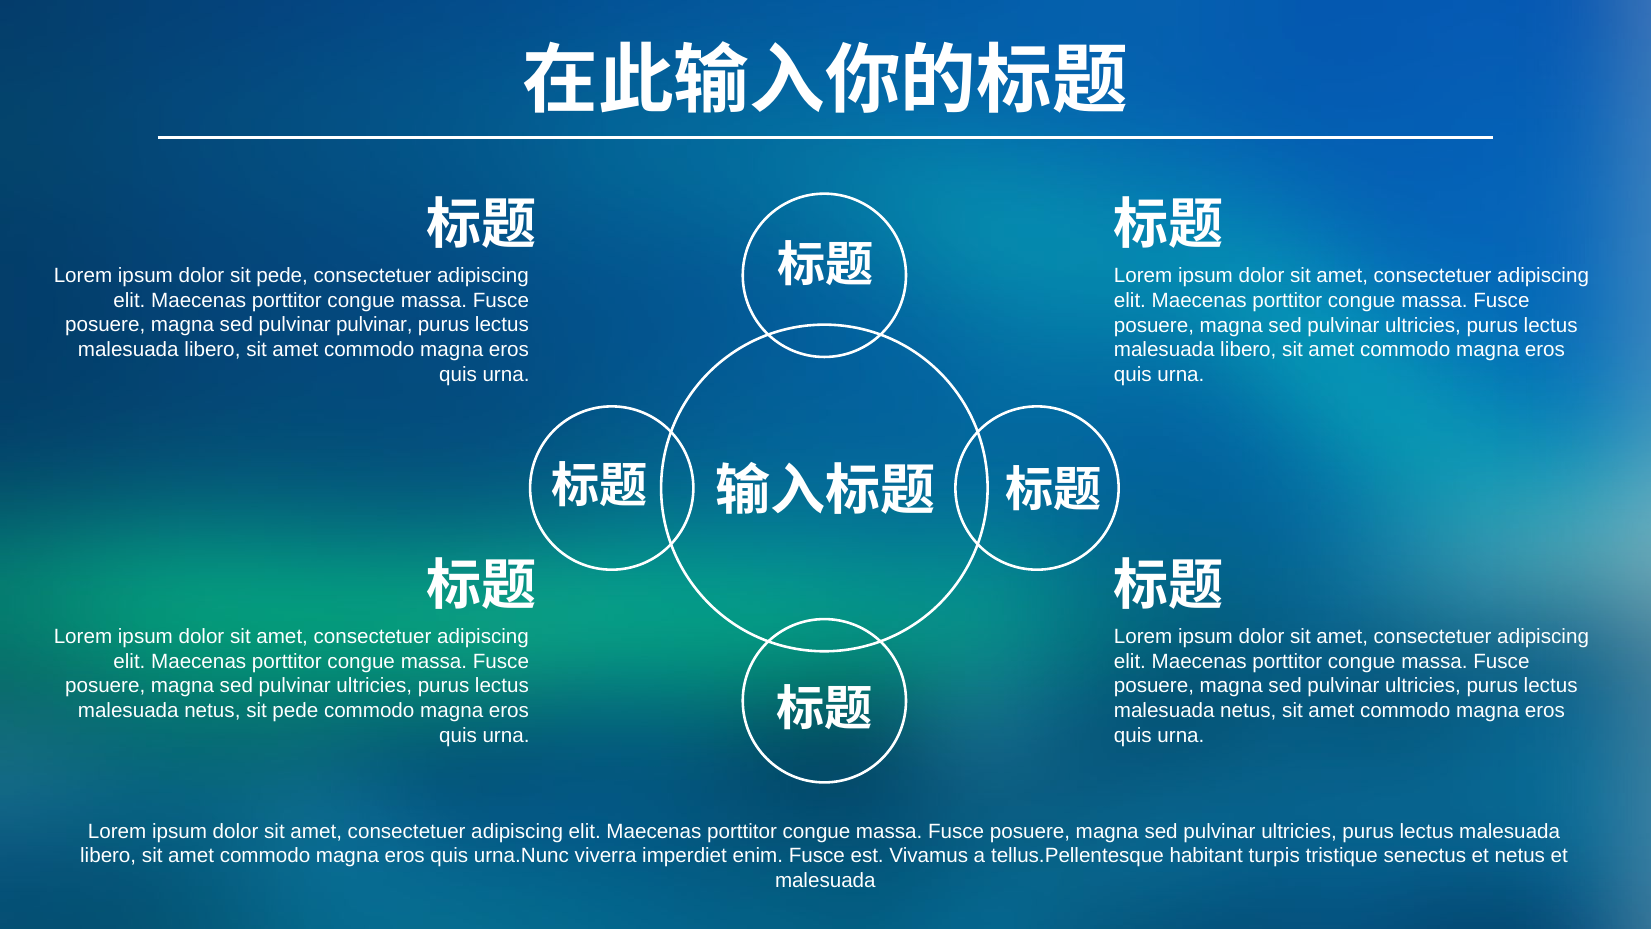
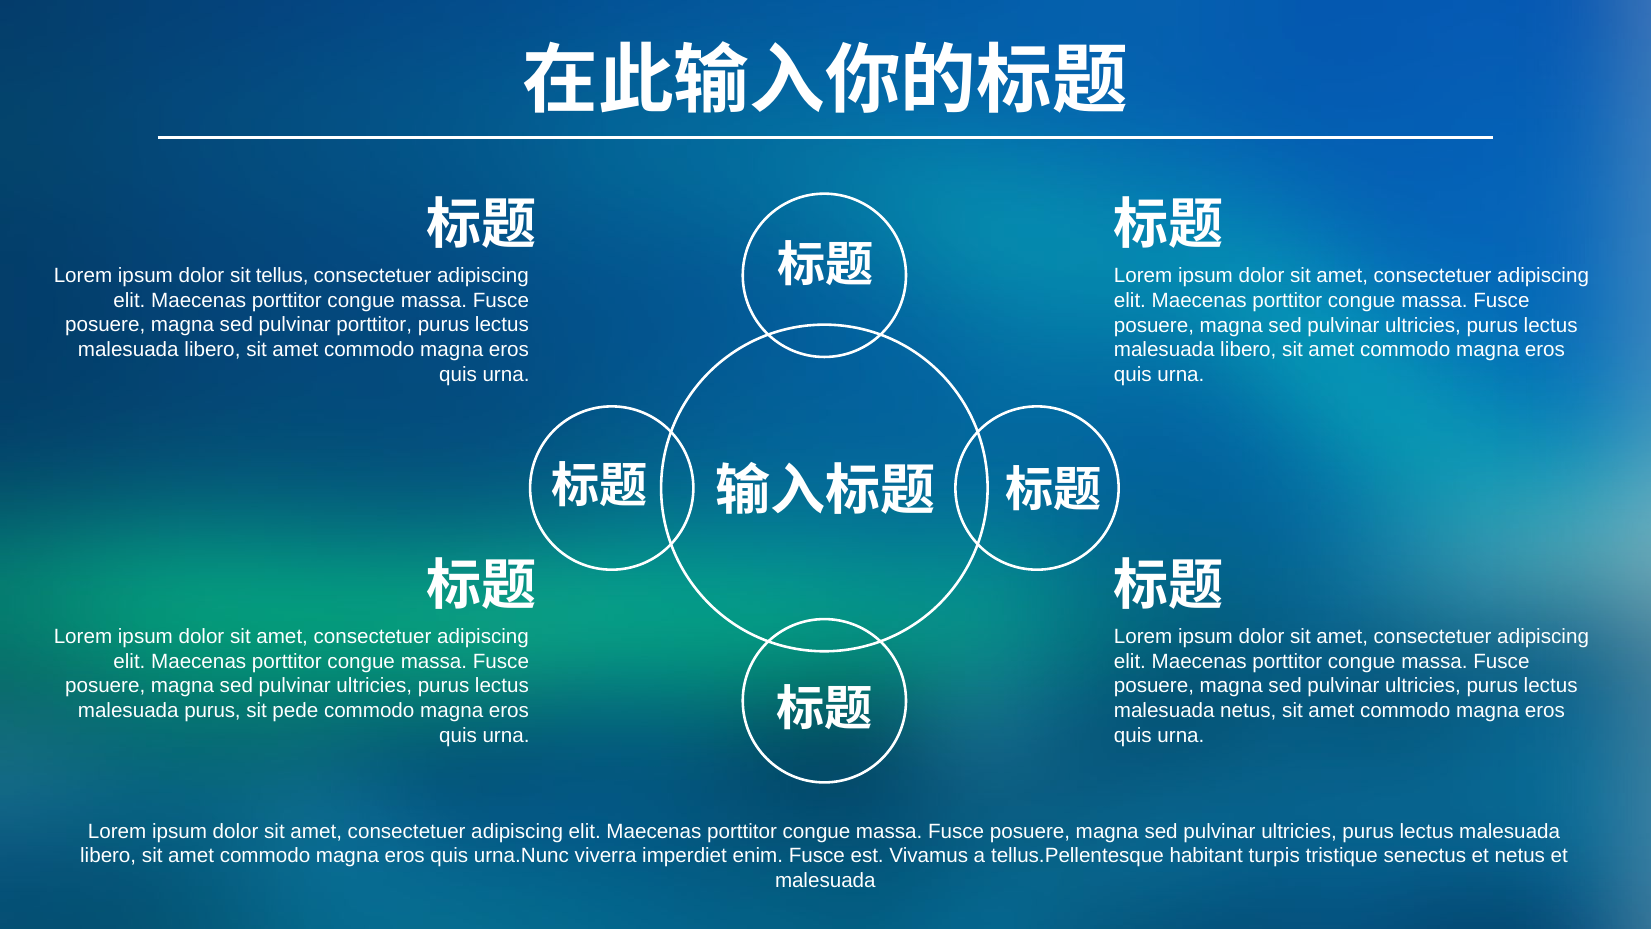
dolor sit pede: pede -> tellus (282, 275)
pulvinar pulvinar: pulvinar -> porttitor (374, 325)
netus: netus -> purus (212, 710)
